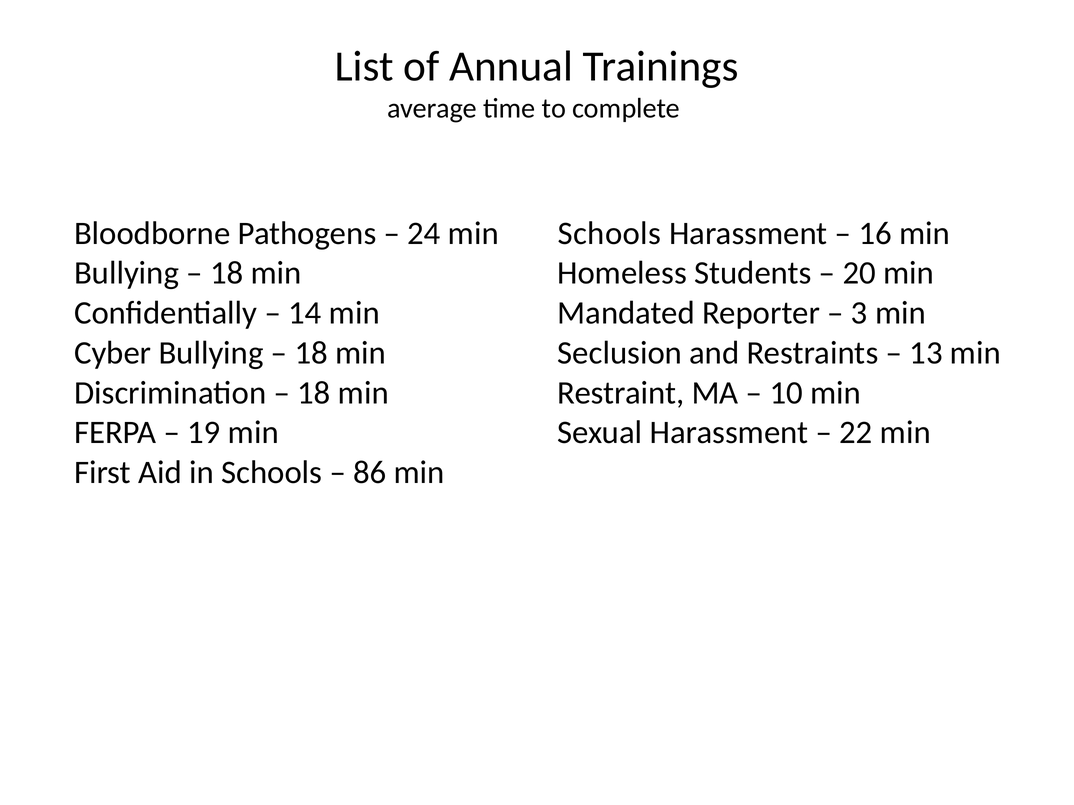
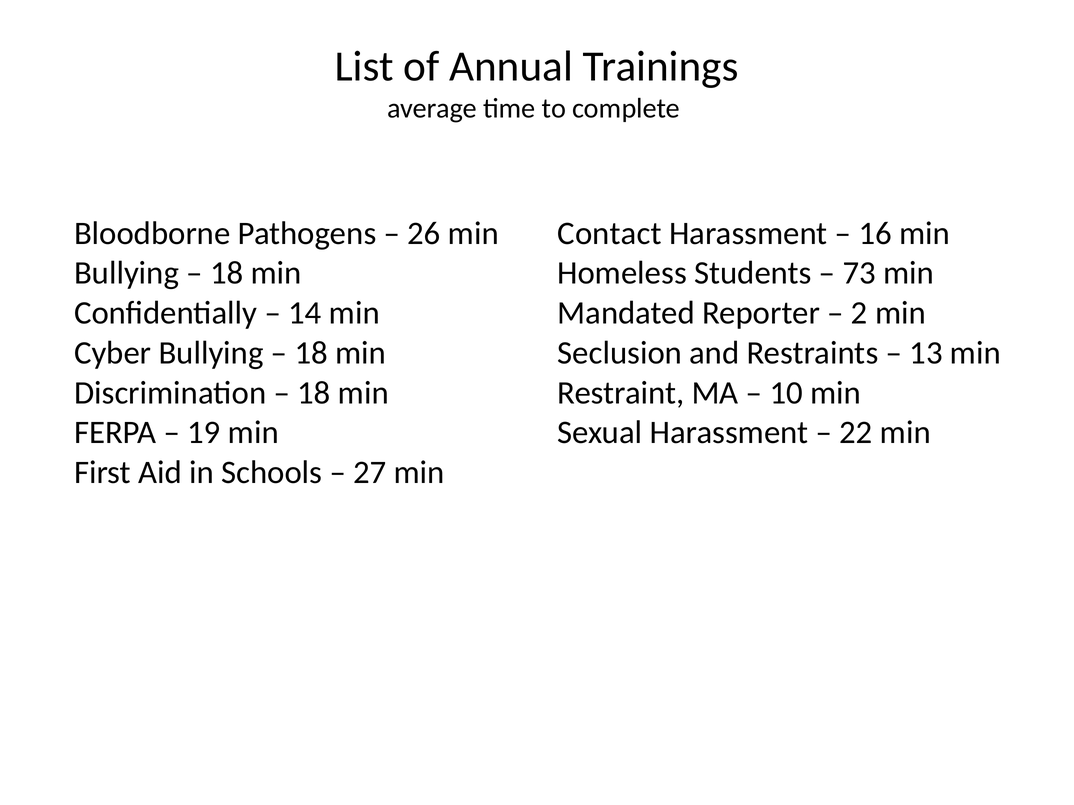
24: 24 -> 26 (424, 233)
Schools: Schools -> Contact (610, 233)
20: 20 -> 73 (859, 273)
3: 3 -> 2 (859, 313)
86: 86 -> 27 (370, 473)
